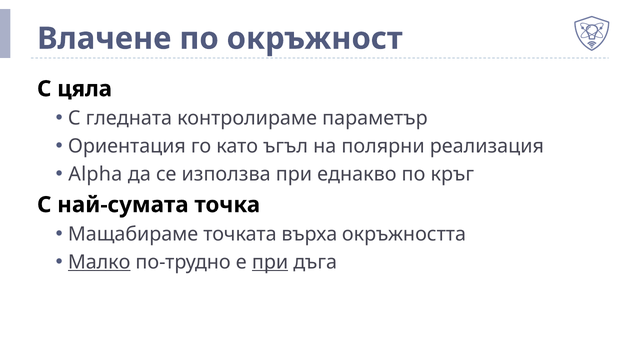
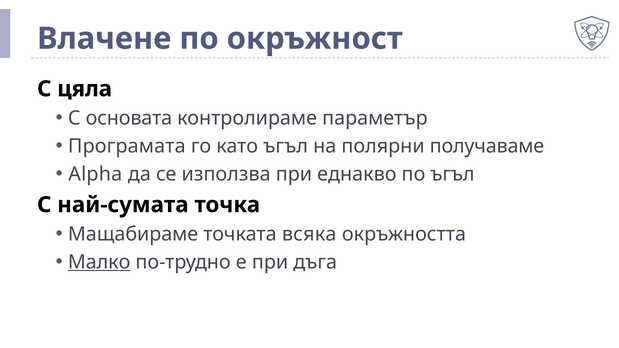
гледната: гледната -> основата (129, 118)
Ориентация: Ориентация -> Програмата (127, 146)
реализация: реализация -> получаваме (487, 146)
по кръг: кръг -> ъгъл (452, 174)
върха: върха -> всяка (309, 234)
при underline: present -> none (270, 262)
